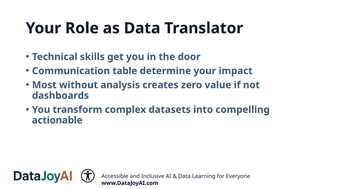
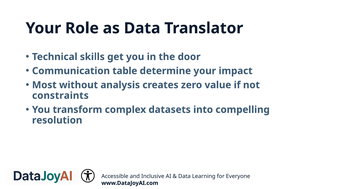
dashboards: dashboards -> constraints (60, 96)
actionable: actionable -> resolution (57, 121)
